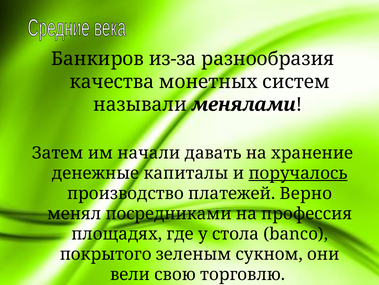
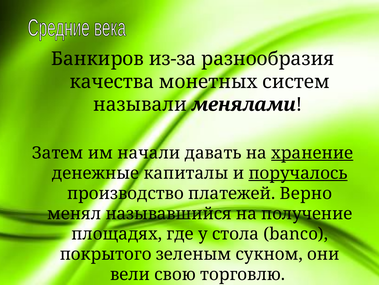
хранение underline: none -> present (312, 153)
посредниками: посредниками -> называвшийся (169, 213)
профессия: профессия -> получение (307, 213)
